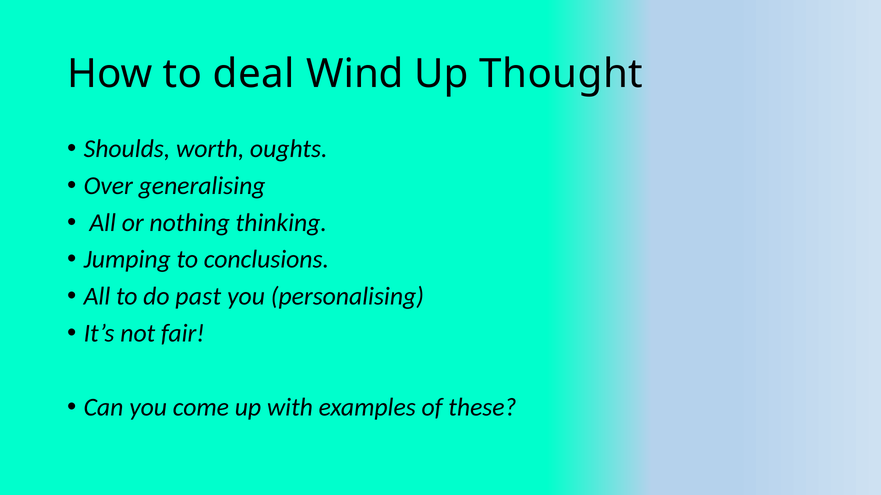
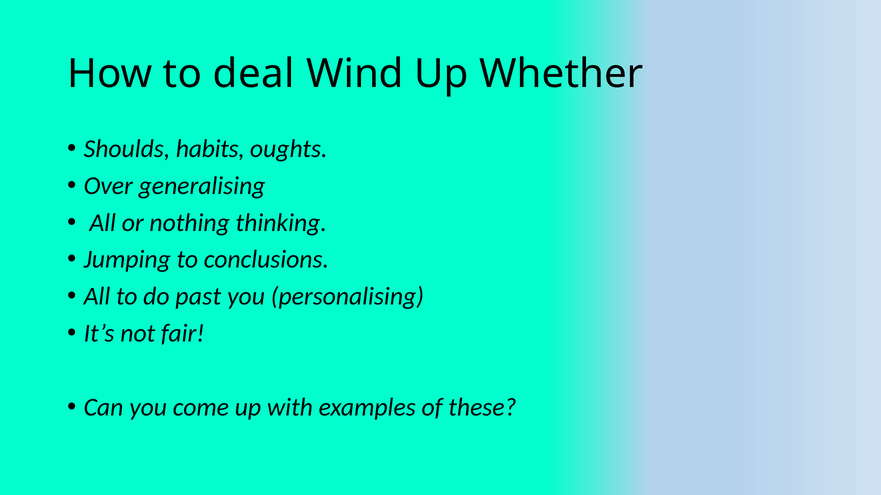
Thought: Thought -> Whether (561, 74)
worth: worth -> habits (210, 149)
